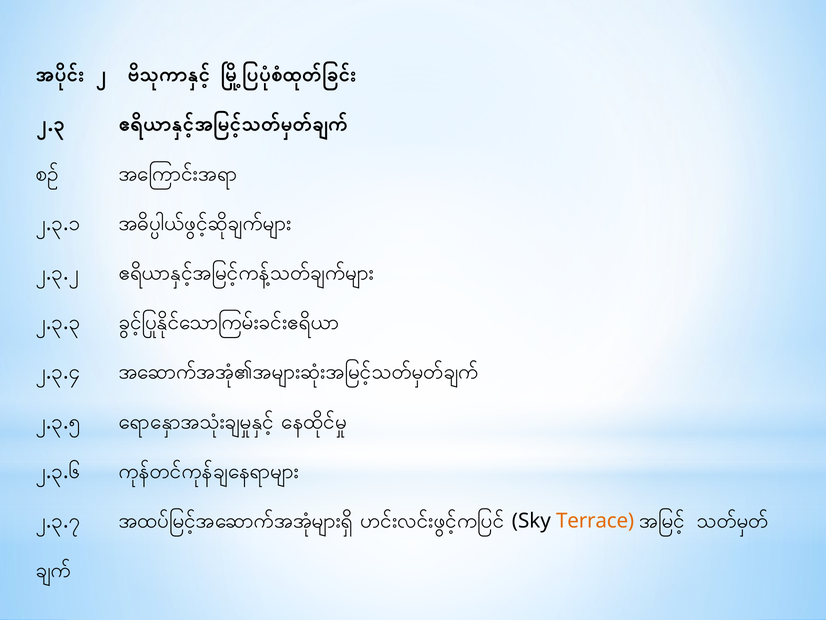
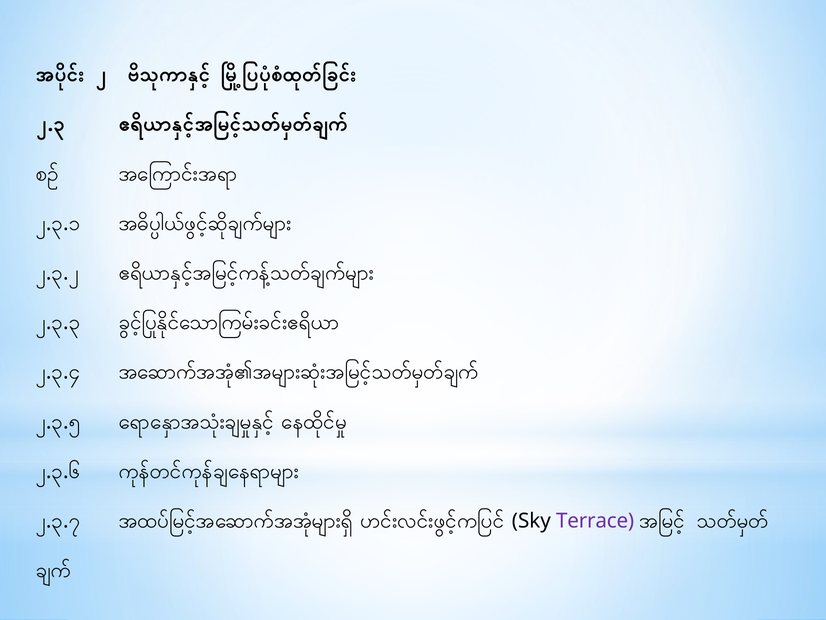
Terrace colour: orange -> purple (595, 521)
